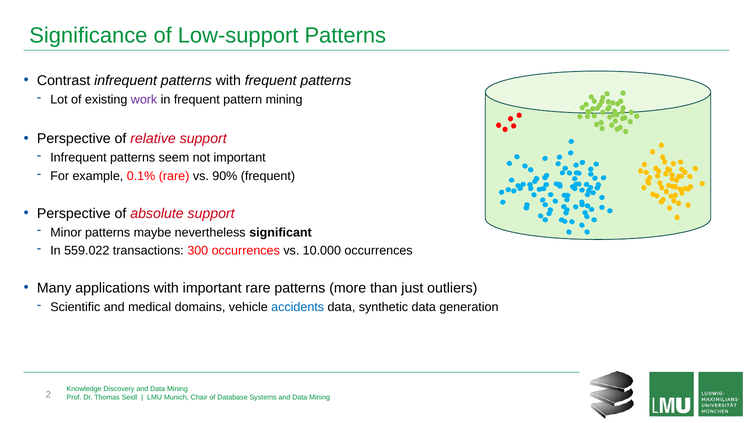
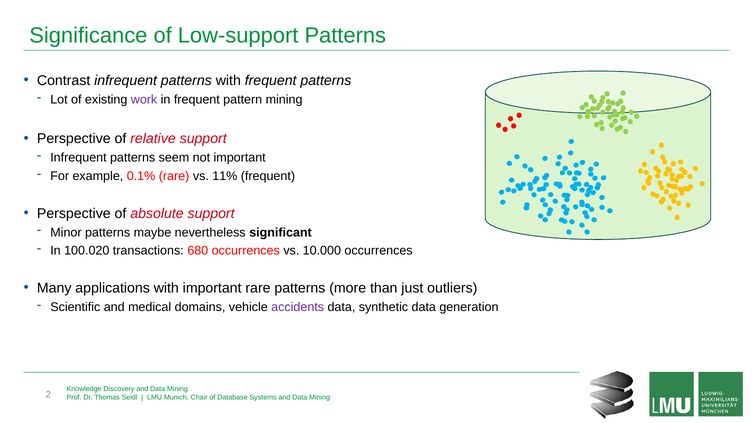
90%: 90% -> 11% (225, 176)
559.022: 559.022 -> 100.020 (87, 251)
300: 300 -> 680 (198, 251)
accidents colour: blue -> purple (298, 307)
